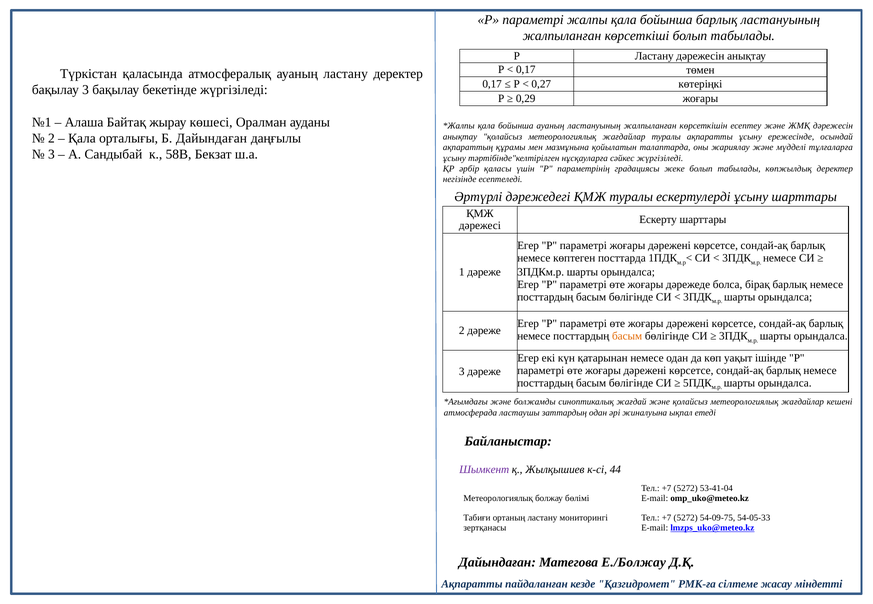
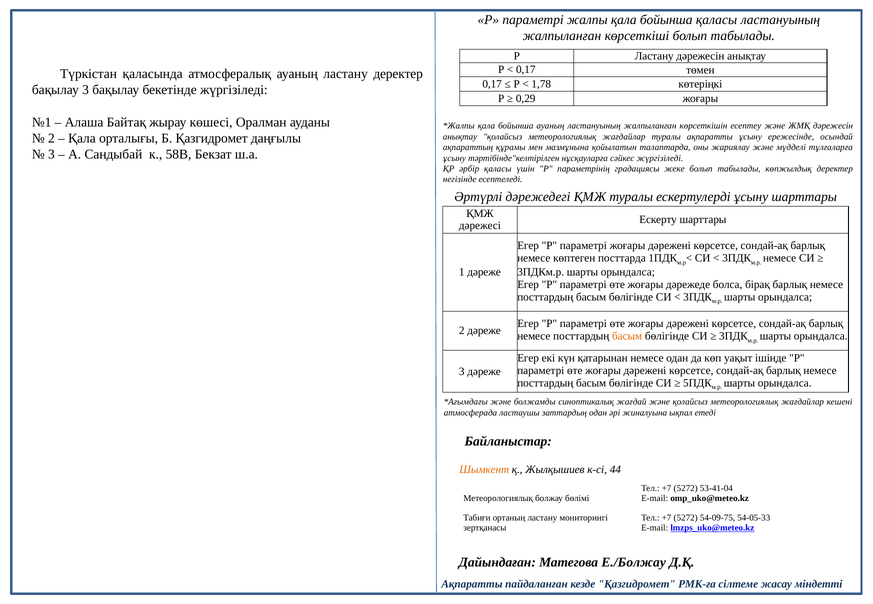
бойынша барлық: барлық -> қаласы (717, 20)
0,27: 0,27 -> 1,78 (541, 84)
Б Дайындаған: Дайындаған -> Қазгидромет (212, 138)
Шымкент colour: purple -> orange (484, 470)
